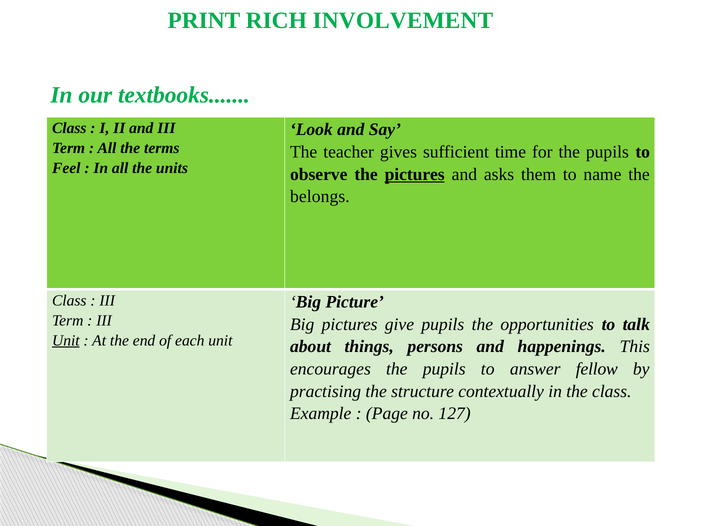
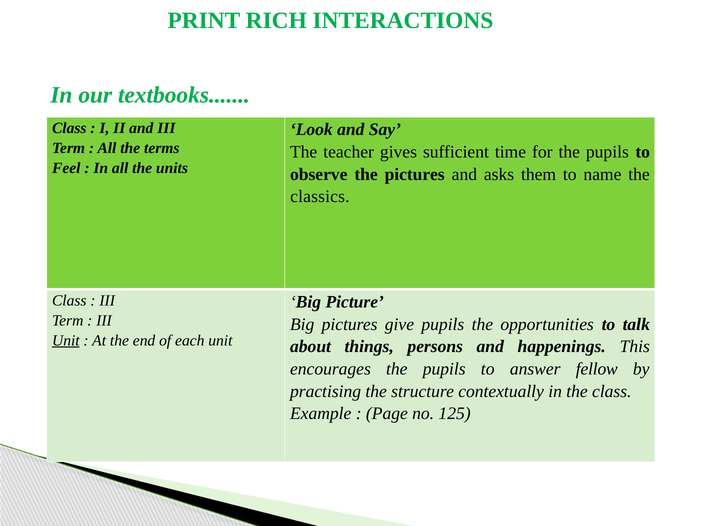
INVOLVEMENT: INVOLVEMENT -> INTERACTIONS (403, 20)
pictures underline: present -> none (415, 174)
belongs: belongs -> classics (320, 197)
127: 127 -> 125 (455, 414)
